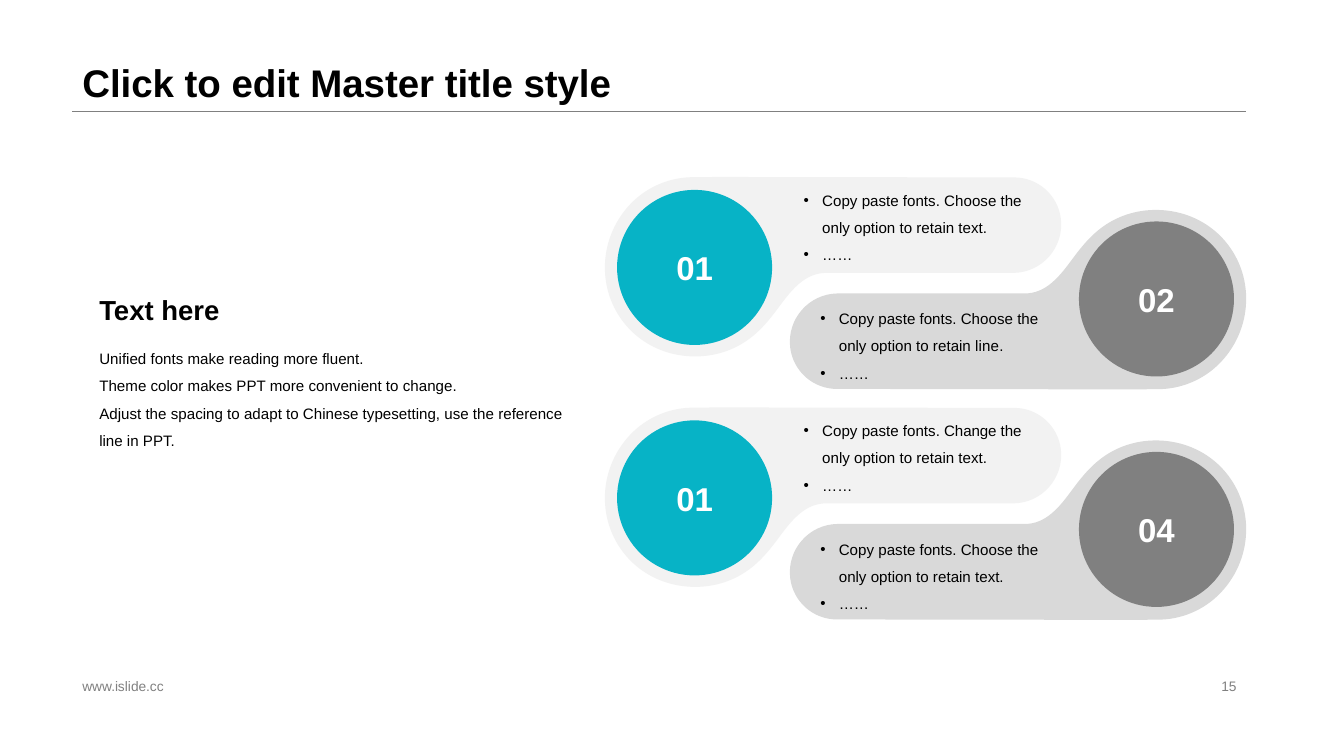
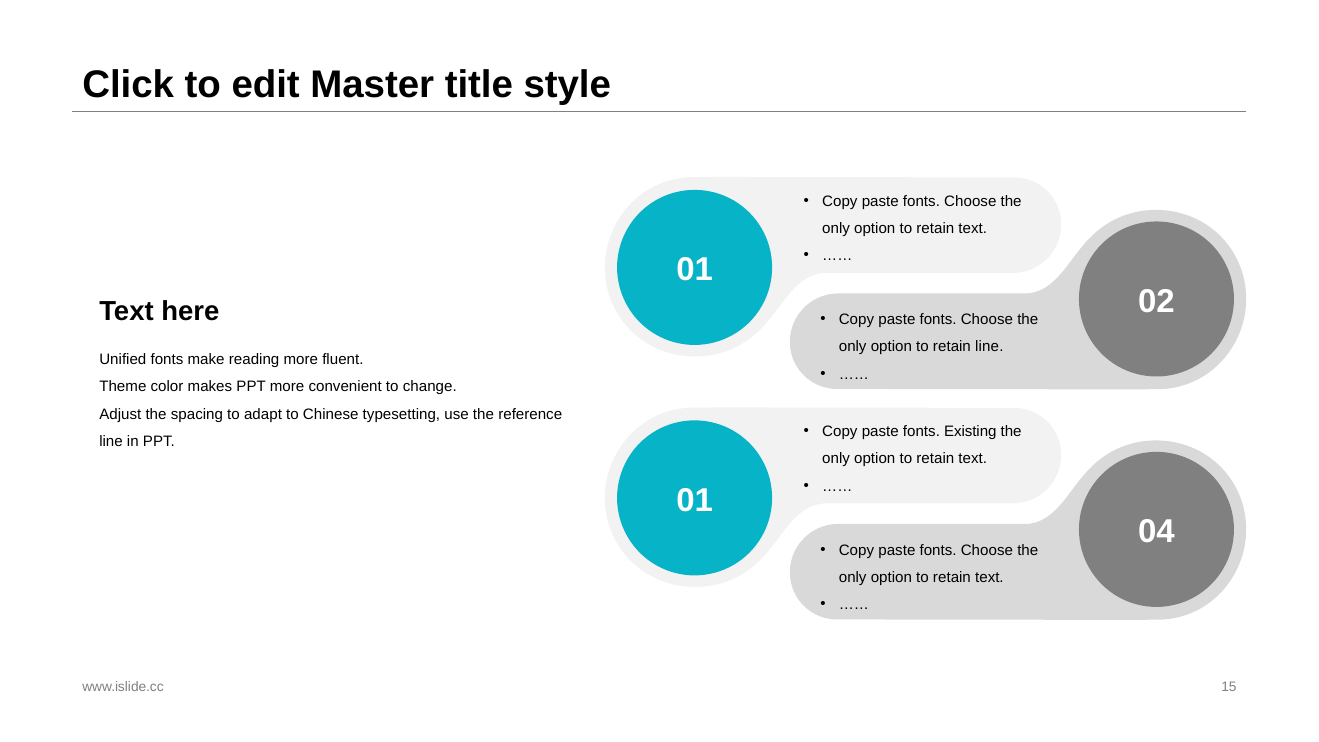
fonts Change: Change -> Existing (970, 432)
